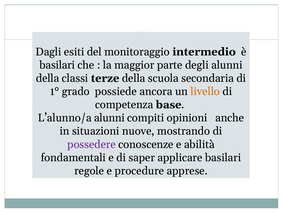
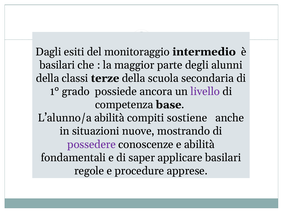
livello colour: orange -> purple (205, 91)
L’alunno/a alunni: alunni -> abilità (109, 117)
opinioni: opinioni -> sostiene (187, 117)
